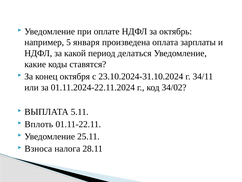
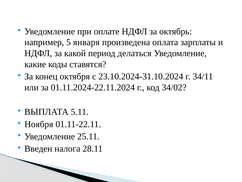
Вплоть: Вплоть -> Ноября (39, 124)
Взноса: Взноса -> Введен (38, 148)
